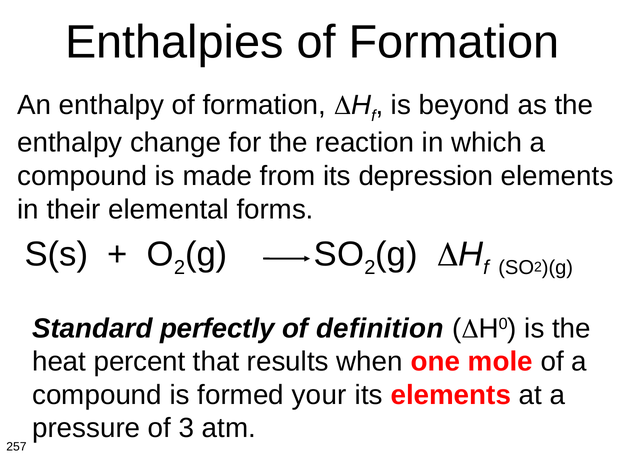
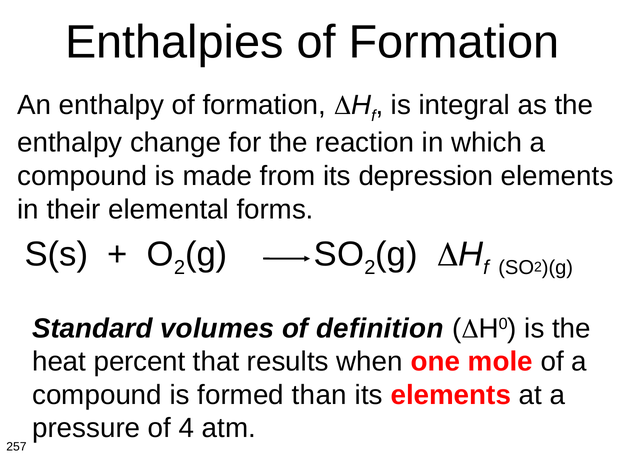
beyond: beyond -> integral (464, 105)
perfectly: perfectly -> volumes (217, 329)
your: your -> than (319, 396)
3: 3 -> 4 (187, 429)
